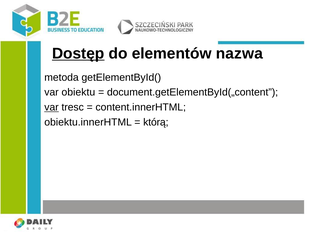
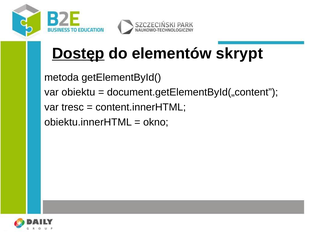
nazwa: nazwa -> skrypt (239, 53)
var underline: present -> none (52, 107)
którą: którą -> okno (156, 122)
